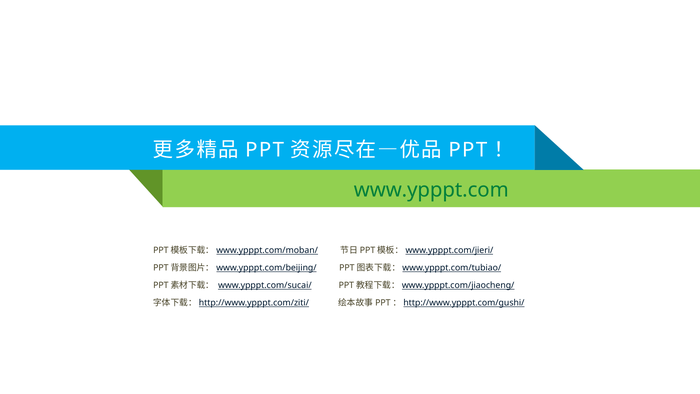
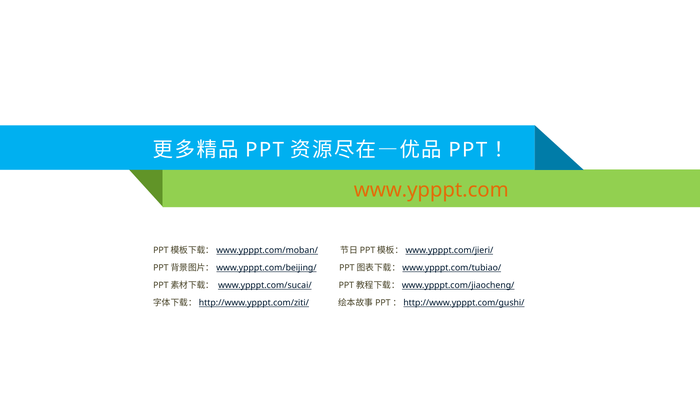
www.ypppt.com colour: green -> orange (431, 190)
